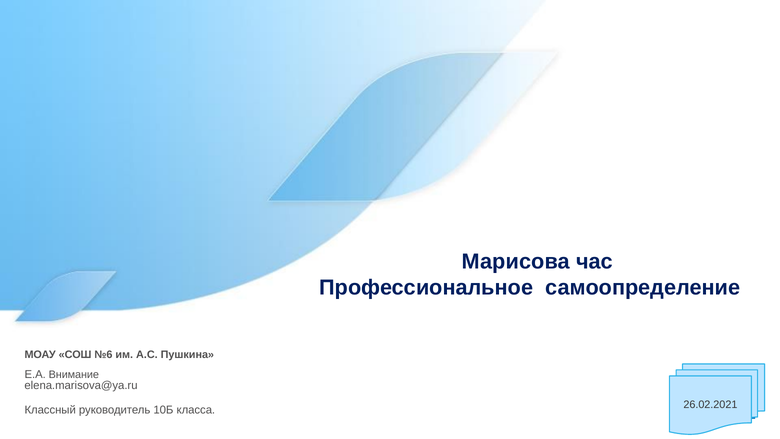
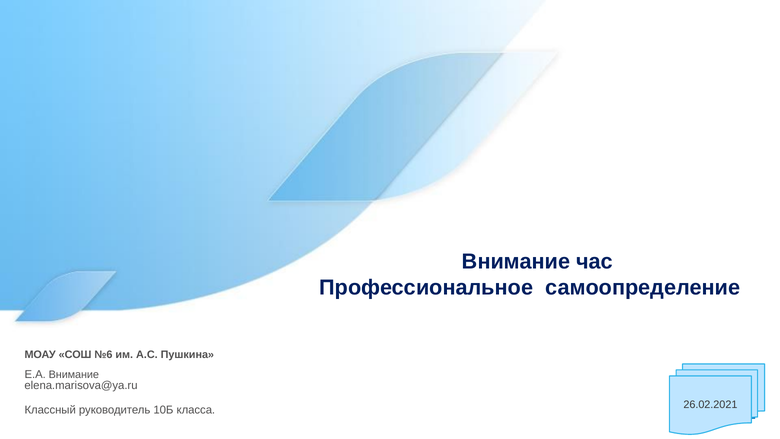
Марисова: Марисова -> Внимание (516, 262)
